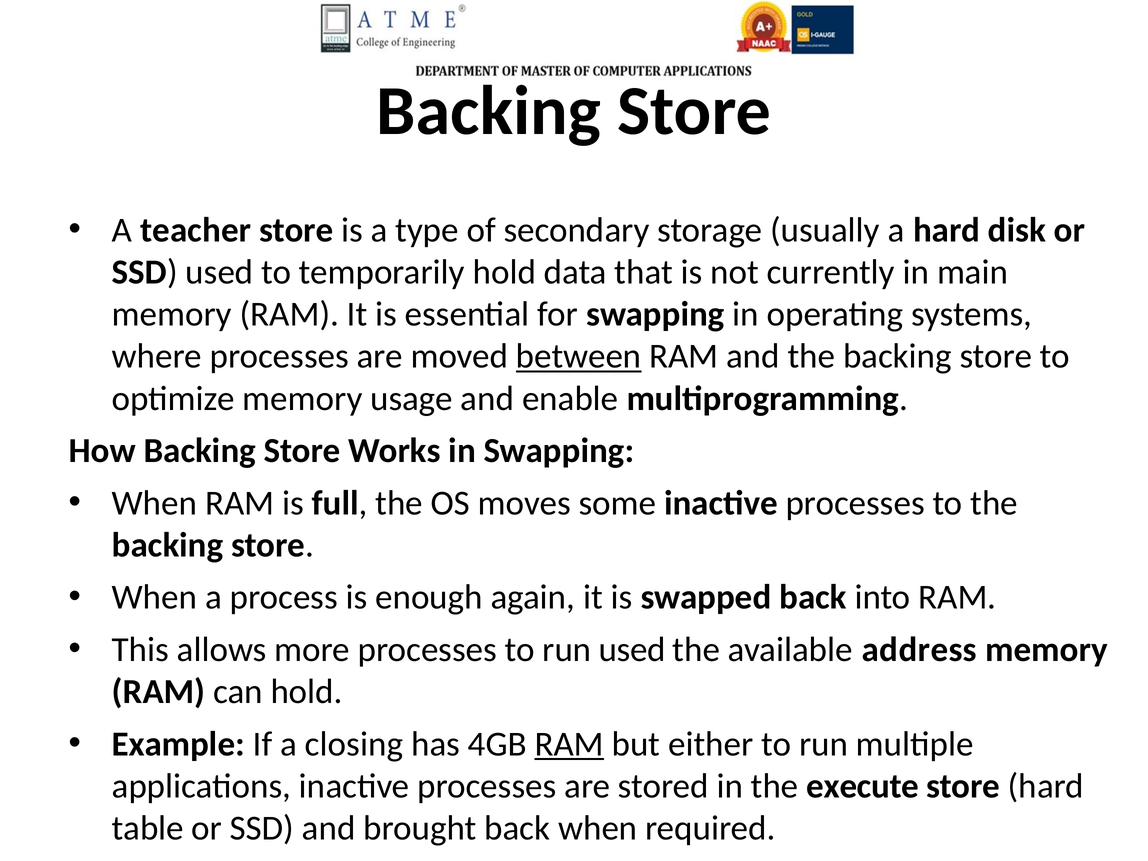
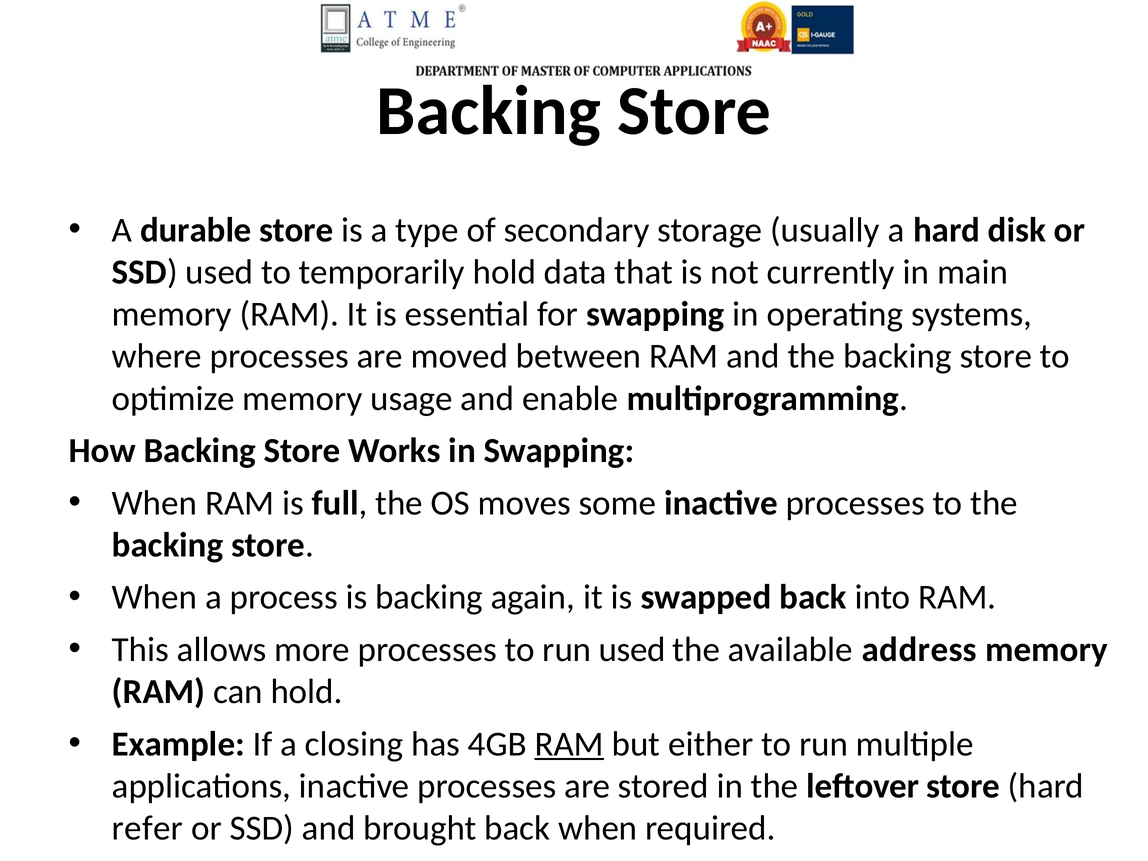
teacher: teacher -> durable (196, 230)
between underline: present -> none (579, 356)
is enough: enough -> backing (429, 597)
execute: execute -> leftover (863, 786)
table: table -> refer (147, 828)
